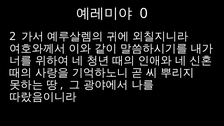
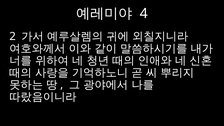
0: 0 -> 4 (144, 13)
